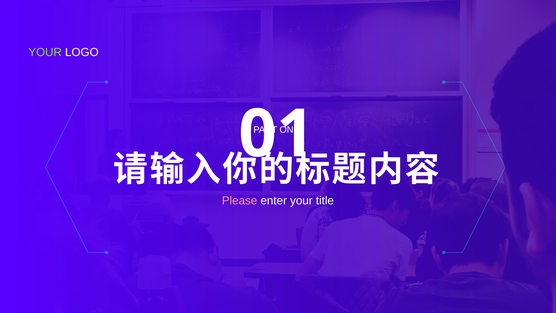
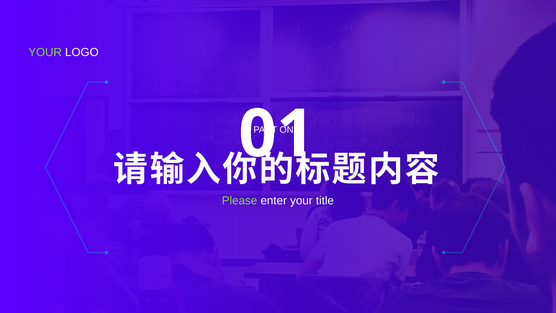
Please colour: pink -> light green (240, 200)
